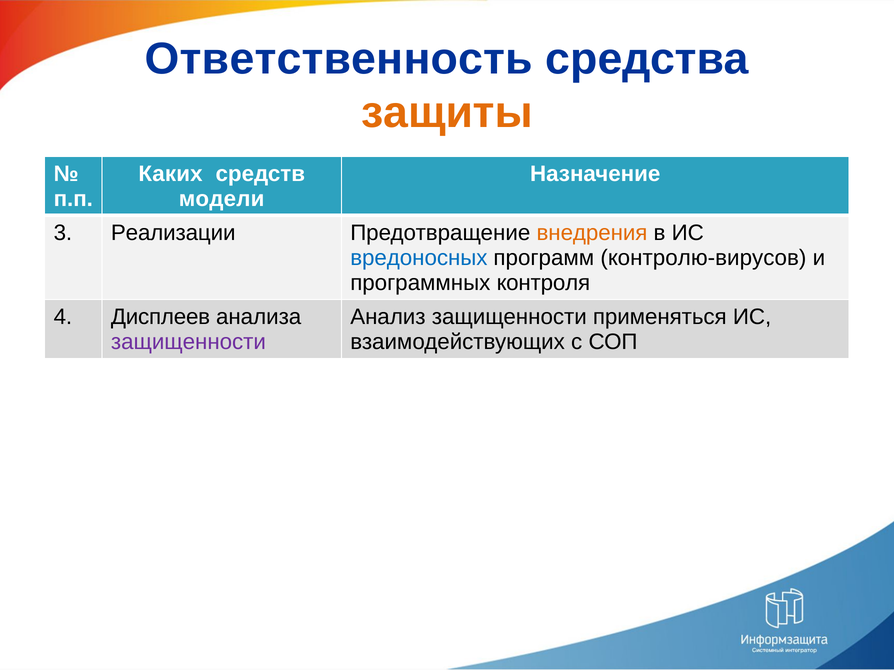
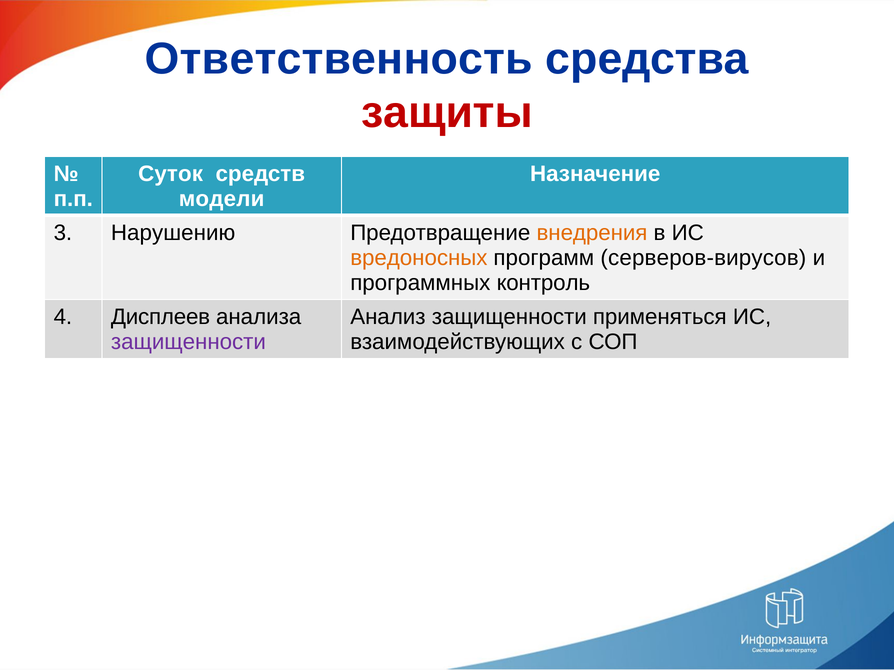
защиты colour: orange -> red (447, 113)
Каких: Каких -> Суток (171, 174)
Реализации: Реализации -> Нарушению (173, 233)
вредоносных colour: blue -> orange (419, 258)
контролю-вирусов: контролю-вирусов -> серверов-вирусов (703, 258)
контроля: контроля -> контроль (543, 283)
